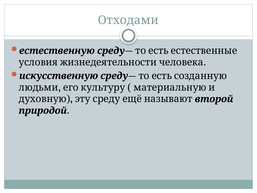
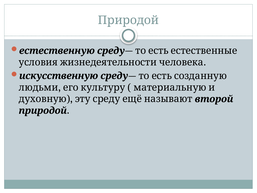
Отходами: Отходами -> Природой (128, 20)
